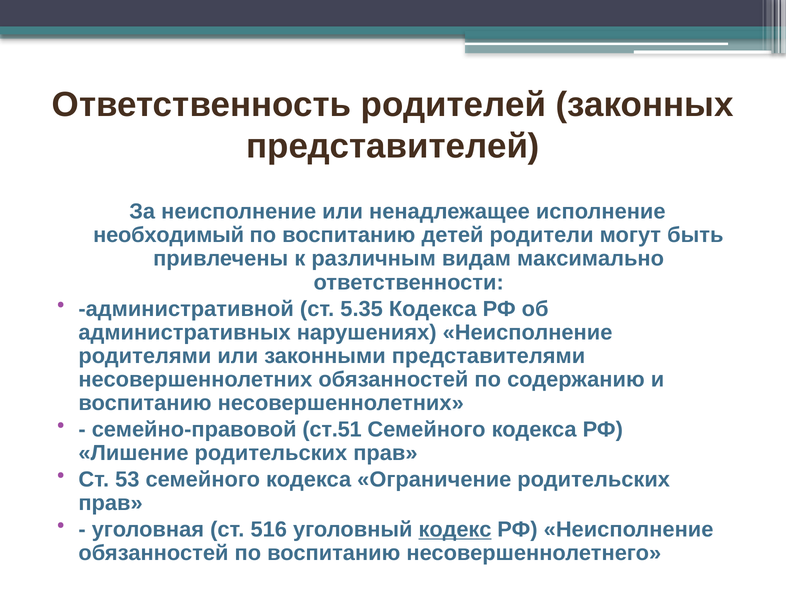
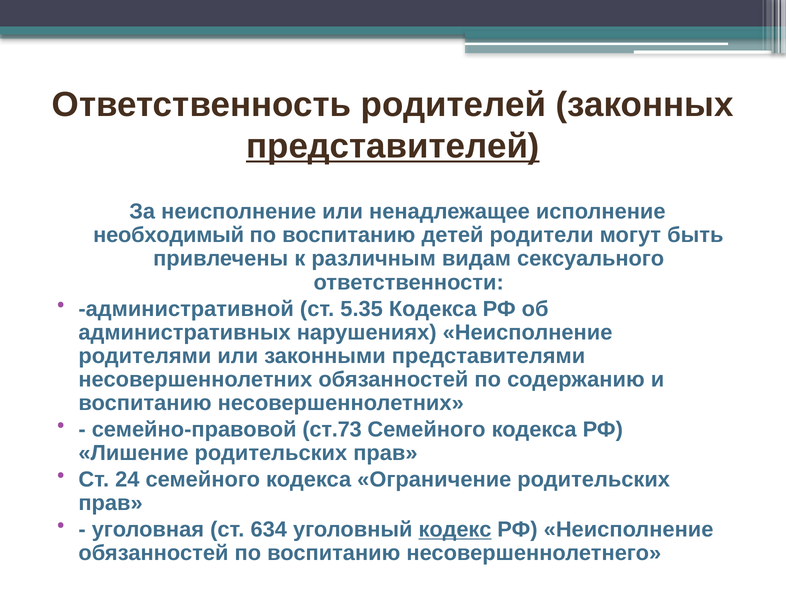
представителей underline: none -> present (393, 147)
максимально: максимально -> сексуального (591, 259)
ст.51: ст.51 -> ст.73 (332, 430)
53: 53 -> 24 (127, 480)
516: 516 -> 634 (269, 530)
